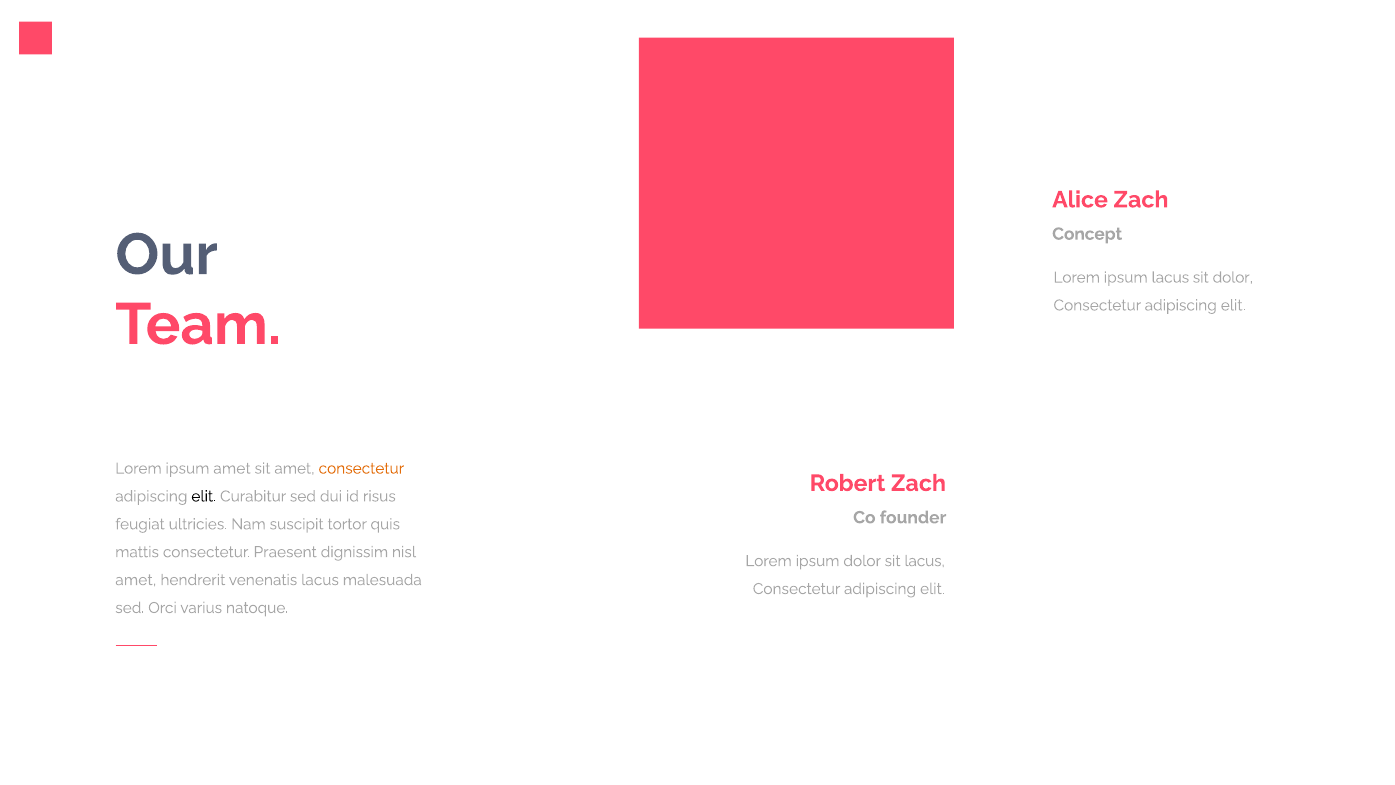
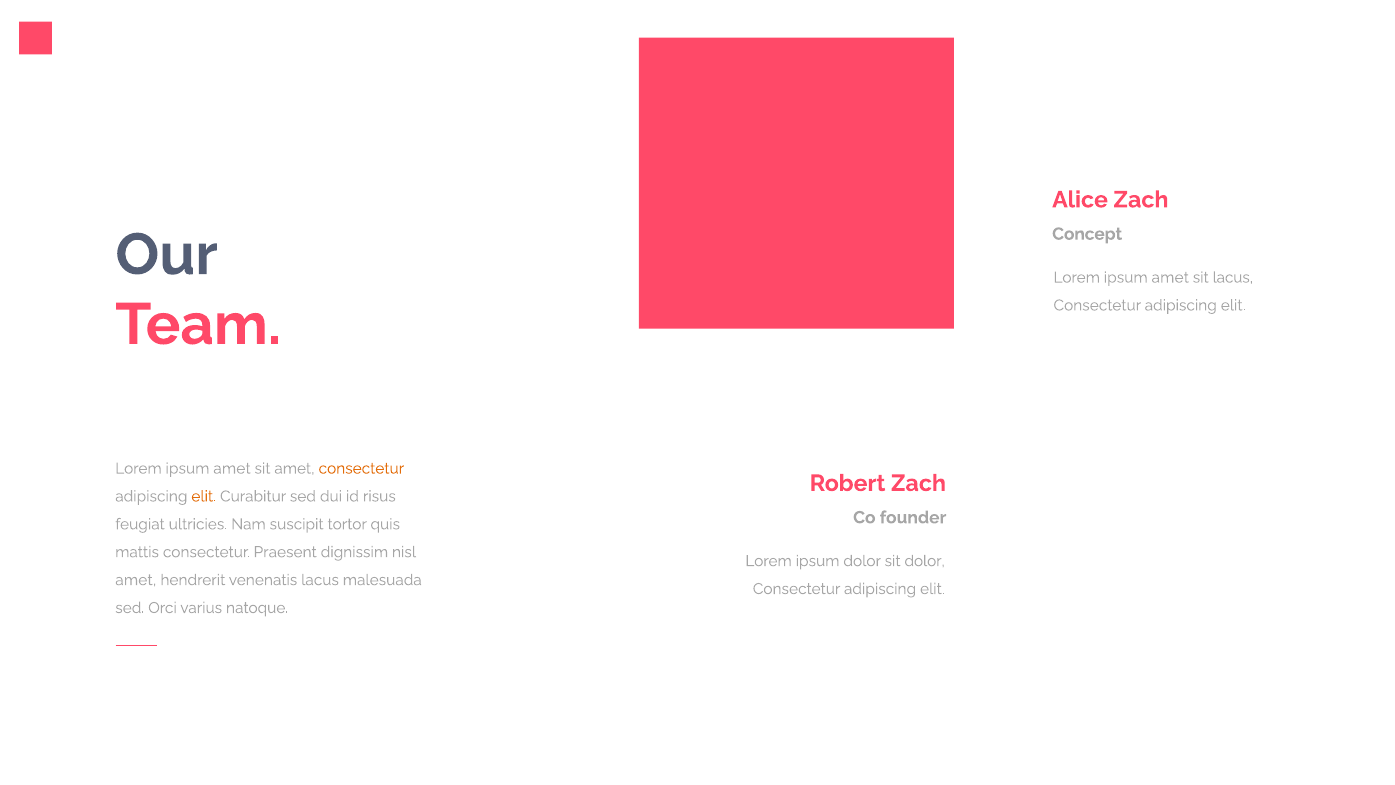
lacus: lacus -> amet (1170, 277)
sit dolor: dolor -> lacus (1233, 277)
elit colour: black -> orange (204, 496)
sit lacus: lacus -> dolor (925, 561)
